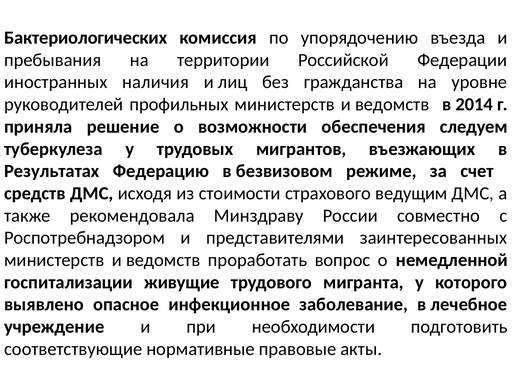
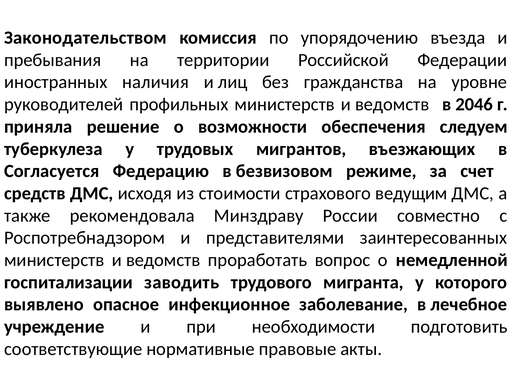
Бактериологических: Бактериологических -> Законодательством (86, 38)
2014: 2014 -> 2046 (474, 104)
Результатах: Результатах -> Согласуется (52, 171)
живущие: живущие -> заводить (182, 282)
